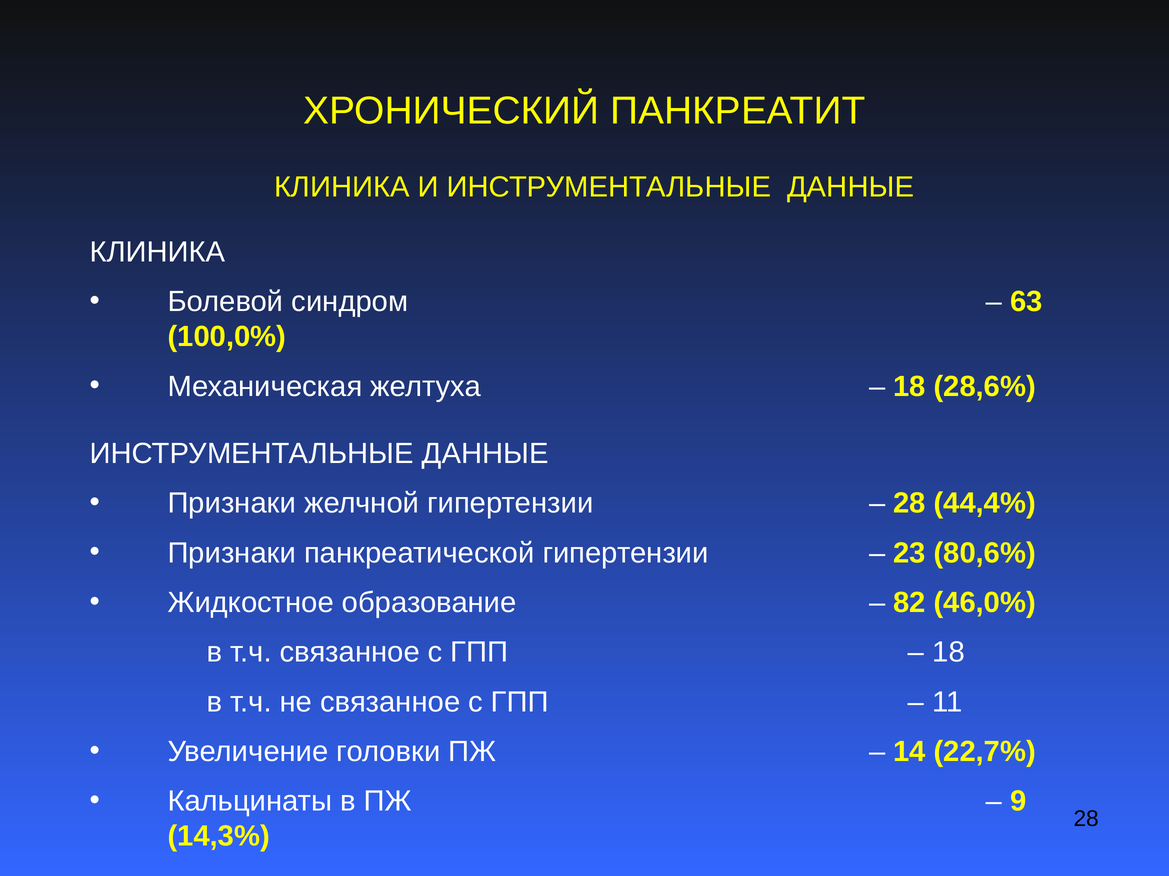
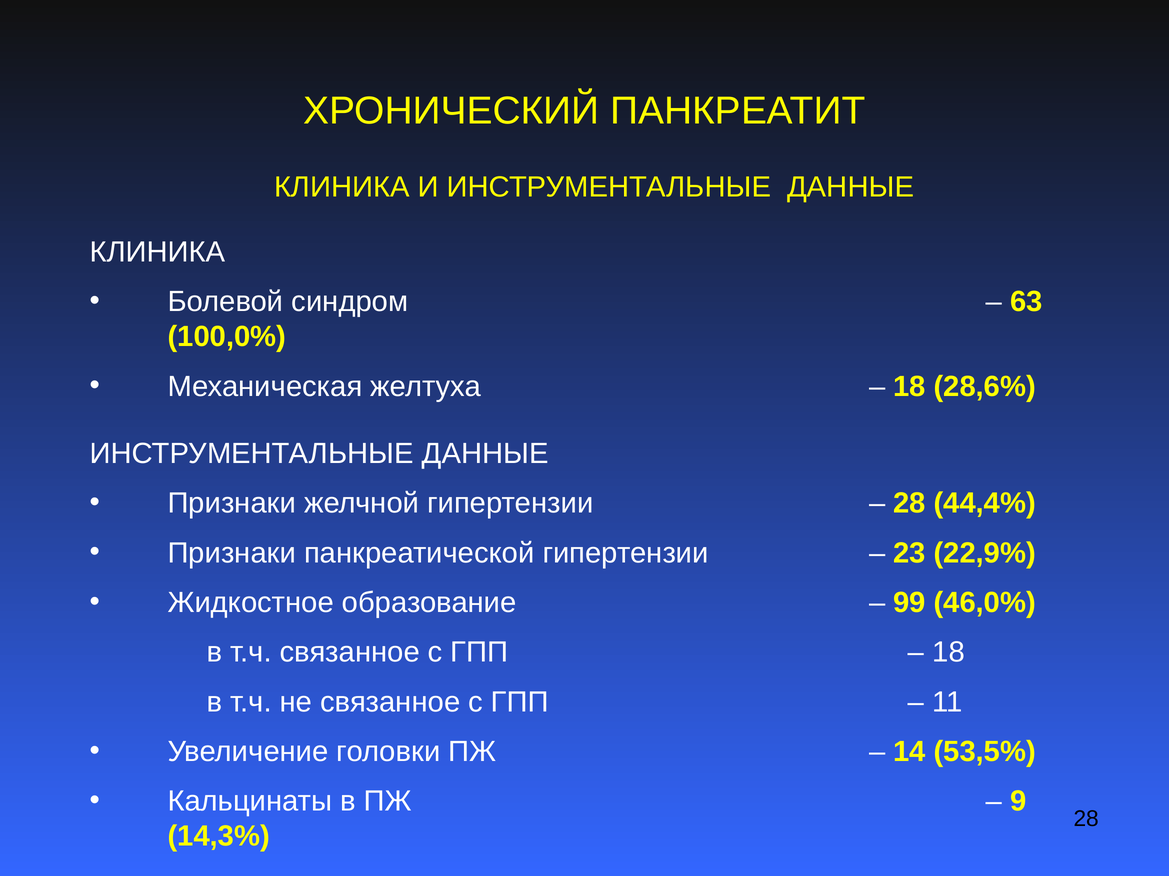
80,6%: 80,6% -> 22,9% (985, 553)
82: 82 -> 99 (909, 603)
22,7%: 22,7% -> 53,5% (985, 752)
